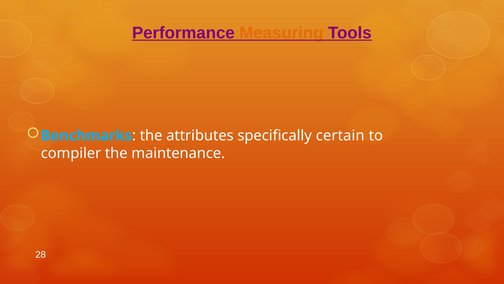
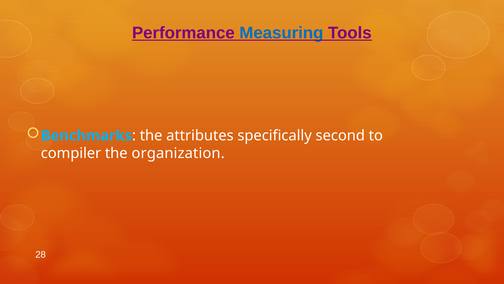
Measuring colour: orange -> blue (281, 33)
certain: certain -> second (340, 135)
maintenance: maintenance -> organization (178, 153)
